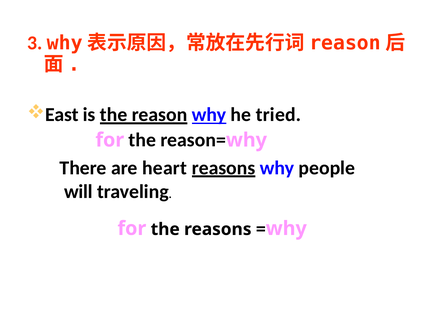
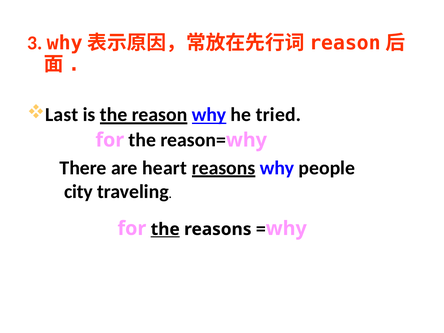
East: East -> Last (62, 115)
will: will -> city (78, 192)
the underline: none -> present (165, 229)
